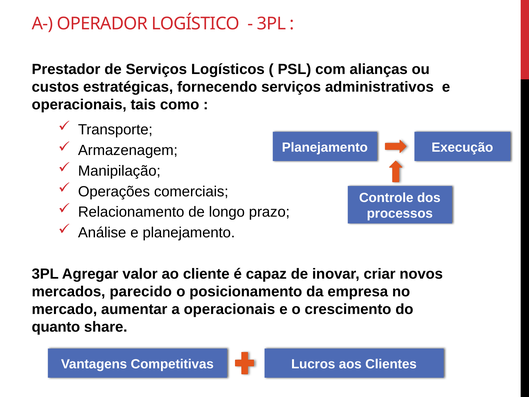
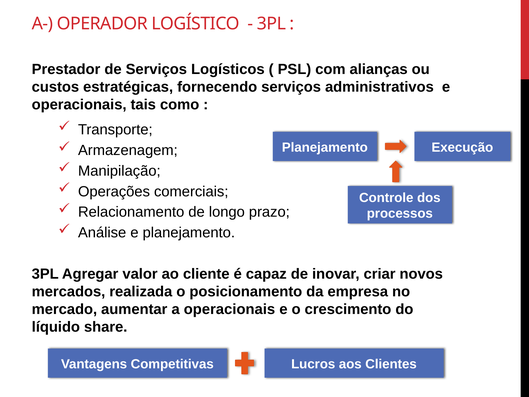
parecido: parecido -> realizada (141, 291)
quanto: quanto -> líquido (56, 327)
